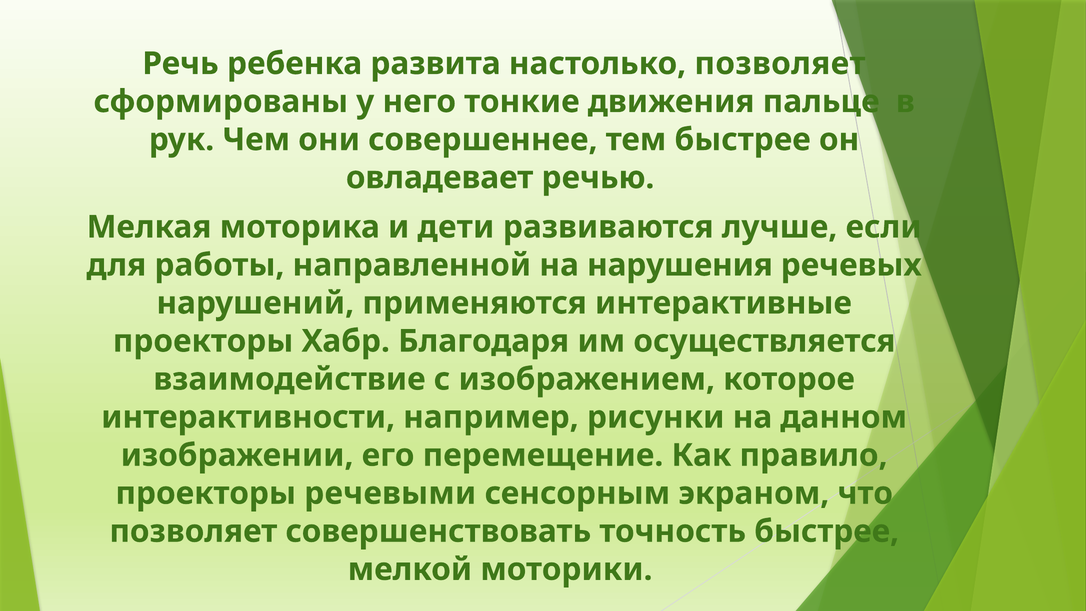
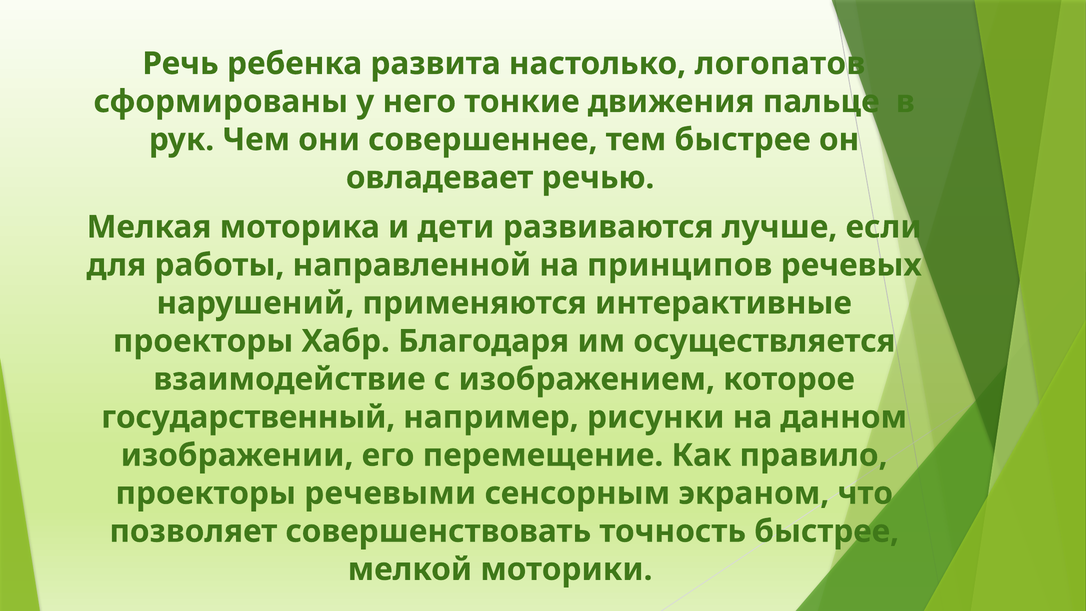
настолько позволяет: позволяет -> логопатов (780, 64)
нарушения: нарушения -> принципов (680, 265)
интерактивности: интерактивности -> государственный (248, 417)
